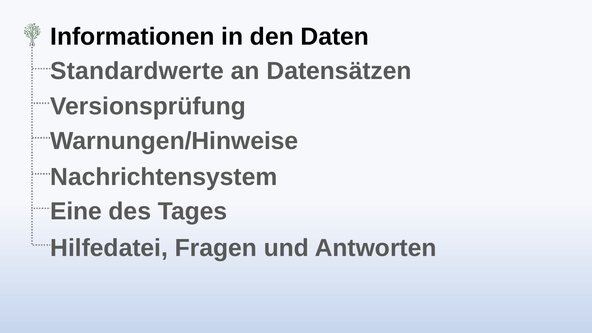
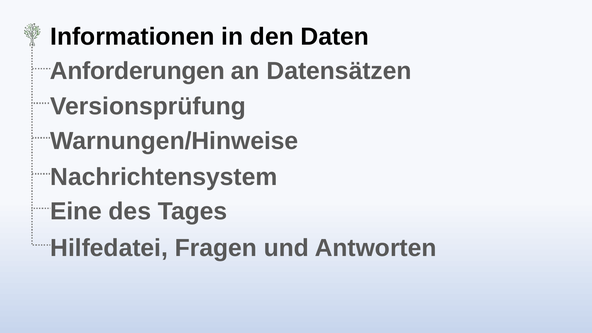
Standardwerte: Standardwerte -> Anforderungen (137, 71)
